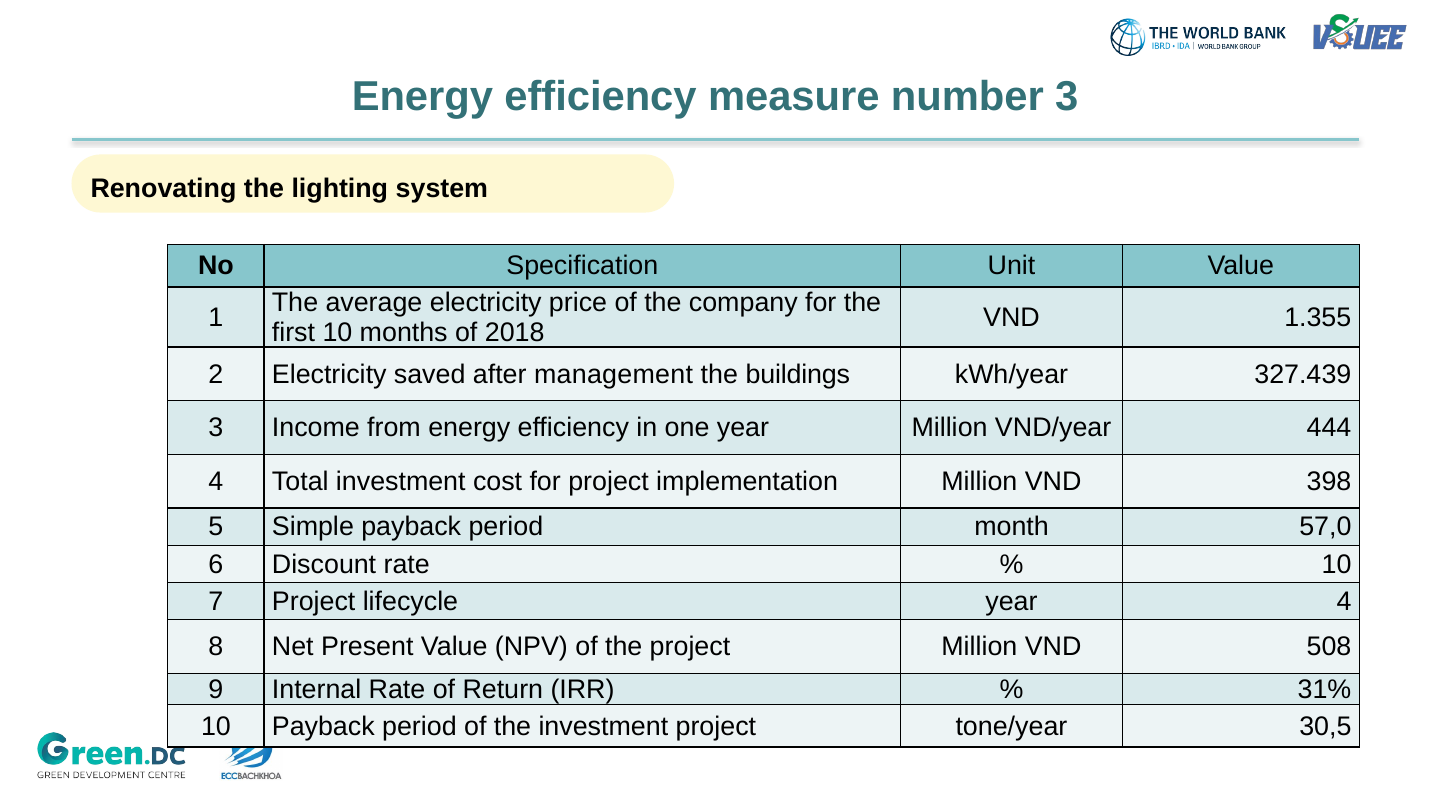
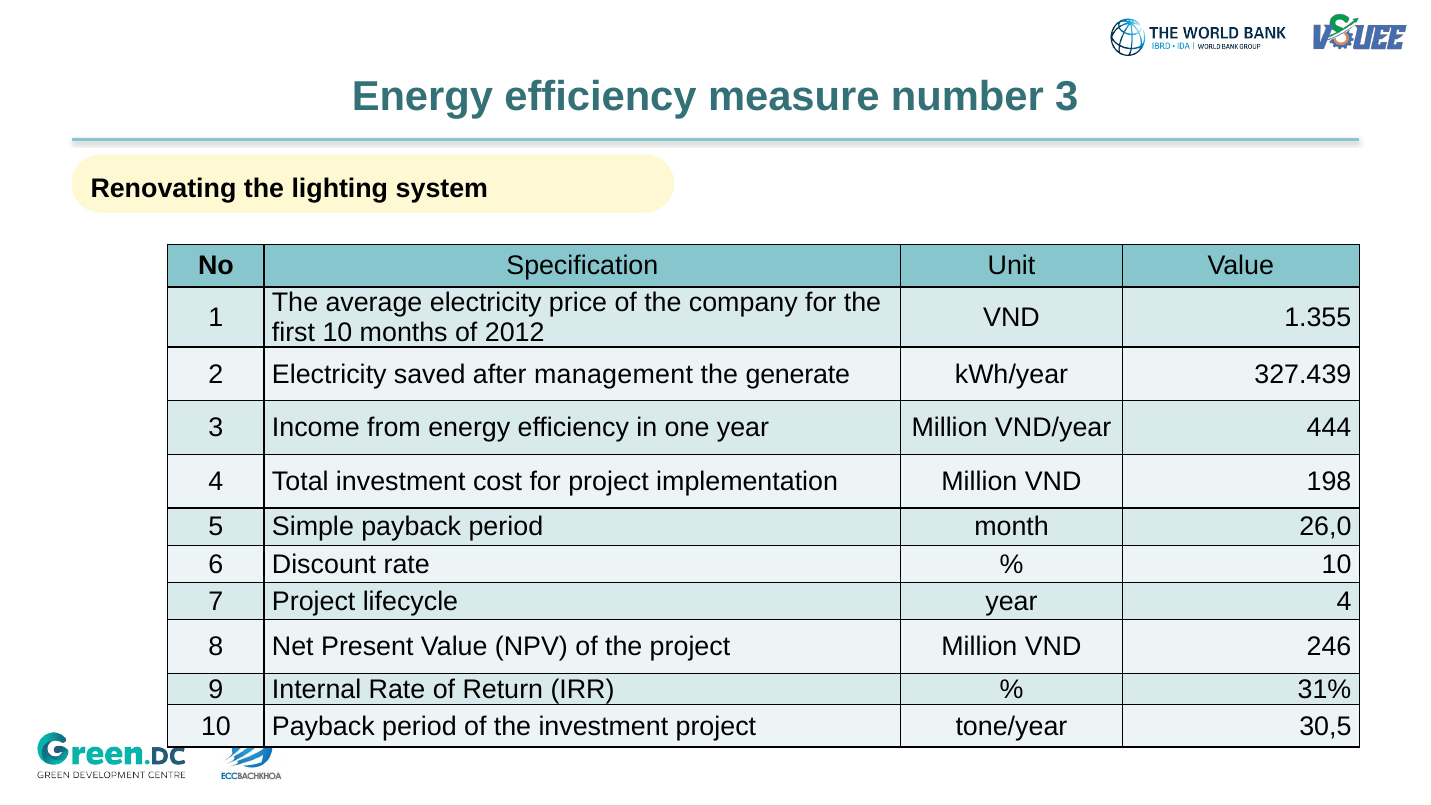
2018: 2018 -> 2012 (515, 332)
buildings: buildings -> generate (798, 374)
398: 398 -> 198 (1329, 481)
57,0: 57,0 -> 26,0 (1325, 527)
508: 508 -> 246 (1329, 647)
